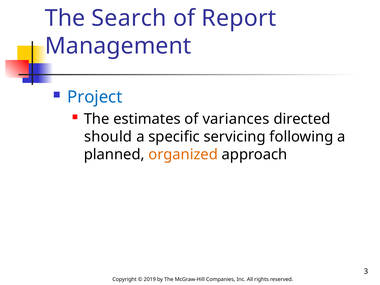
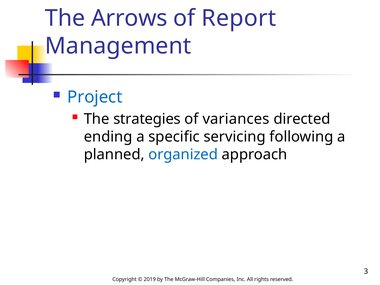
Search: Search -> Arrows (129, 18)
estimates: estimates -> strategies (147, 119)
should: should -> ending (108, 137)
organized colour: orange -> blue (183, 154)
